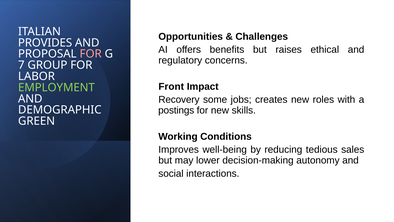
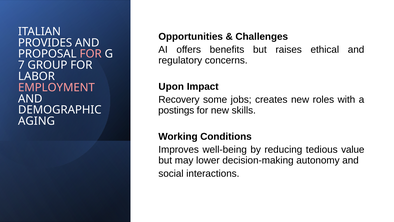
Front: Front -> Upon (171, 86)
EMPLOYMENT colour: light green -> pink (56, 87)
GREEN: GREEN -> AGING (37, 121)
sales: sales -> value (353, 149)
